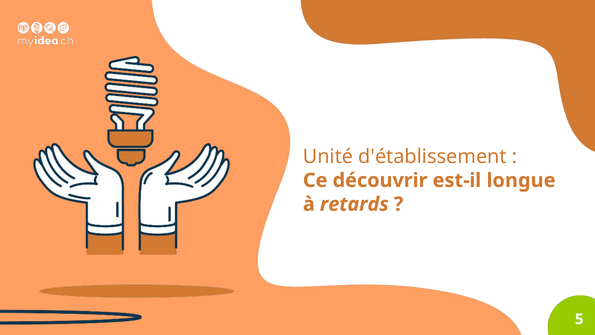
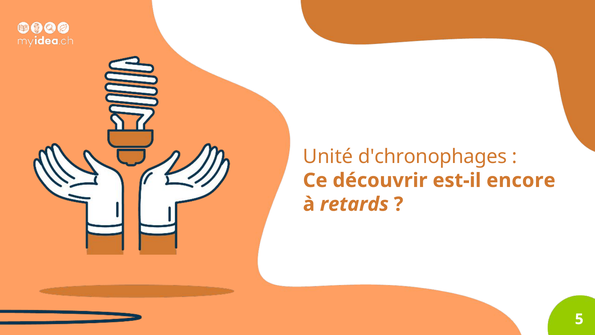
d'établissement: d'établissement -> d'chronophages (433, 156)
longue: longue -> encore (521, 180)
